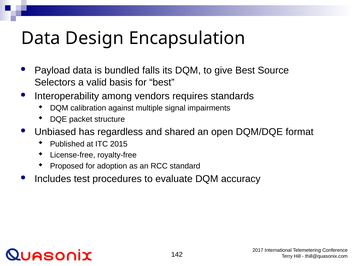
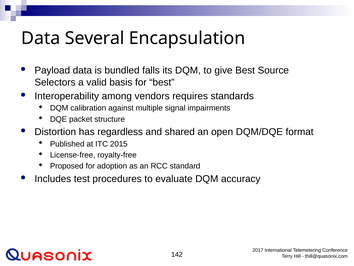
Design: Design -> Several (95, 38)
Unbiased: Unbiased -> Distortion (55, 132)
